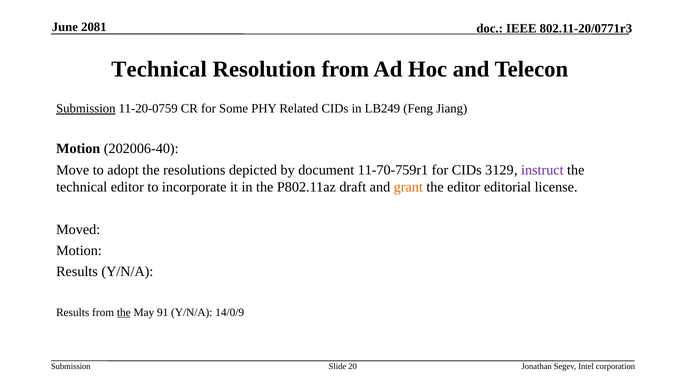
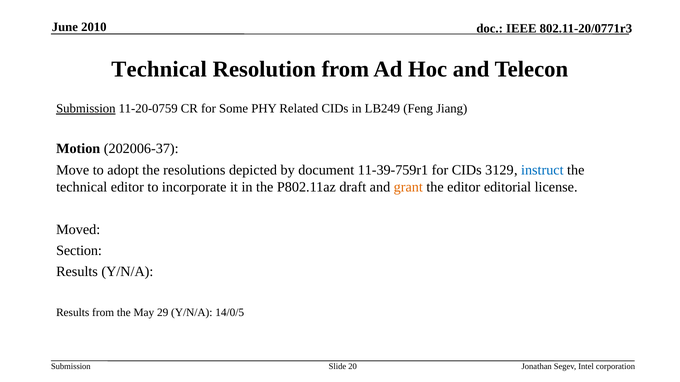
2081: 2081 -> 2010 (94, 27)
202006-40: 202006-40 -> 202006-37 (141, 149)
11-70-759r1: 11-70-759r1 -> 11-39-759r1 (393, 170)
instruct colour: purple -> blue (542, 170)
Motion: Motion -> Section (79, 251)
the underline: present -> none (124, 313)
91: 91 -> 29 (163, 313)
14/0/9: 14/0/9 -> 14/0/5 (230, 313)
